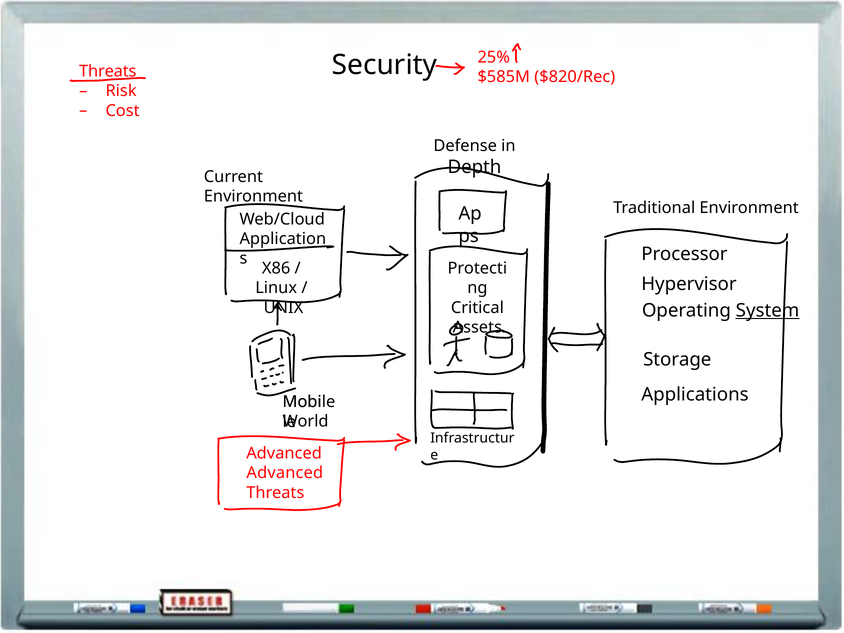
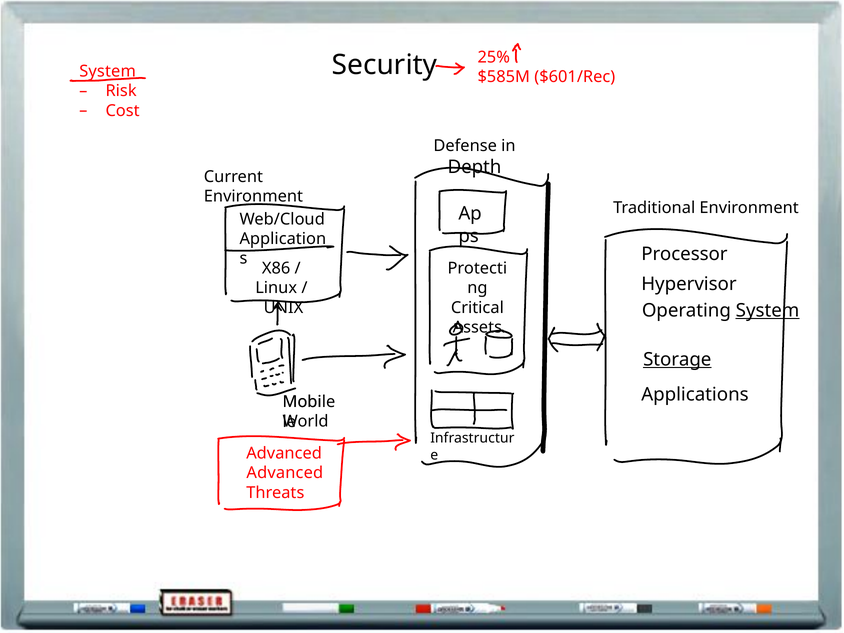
Threats: Threats -> System (108, 71)
$820/Rec: $820/Rec -> $601/Rec (575, 77)
Storage underline: none -> present (677, 360)
